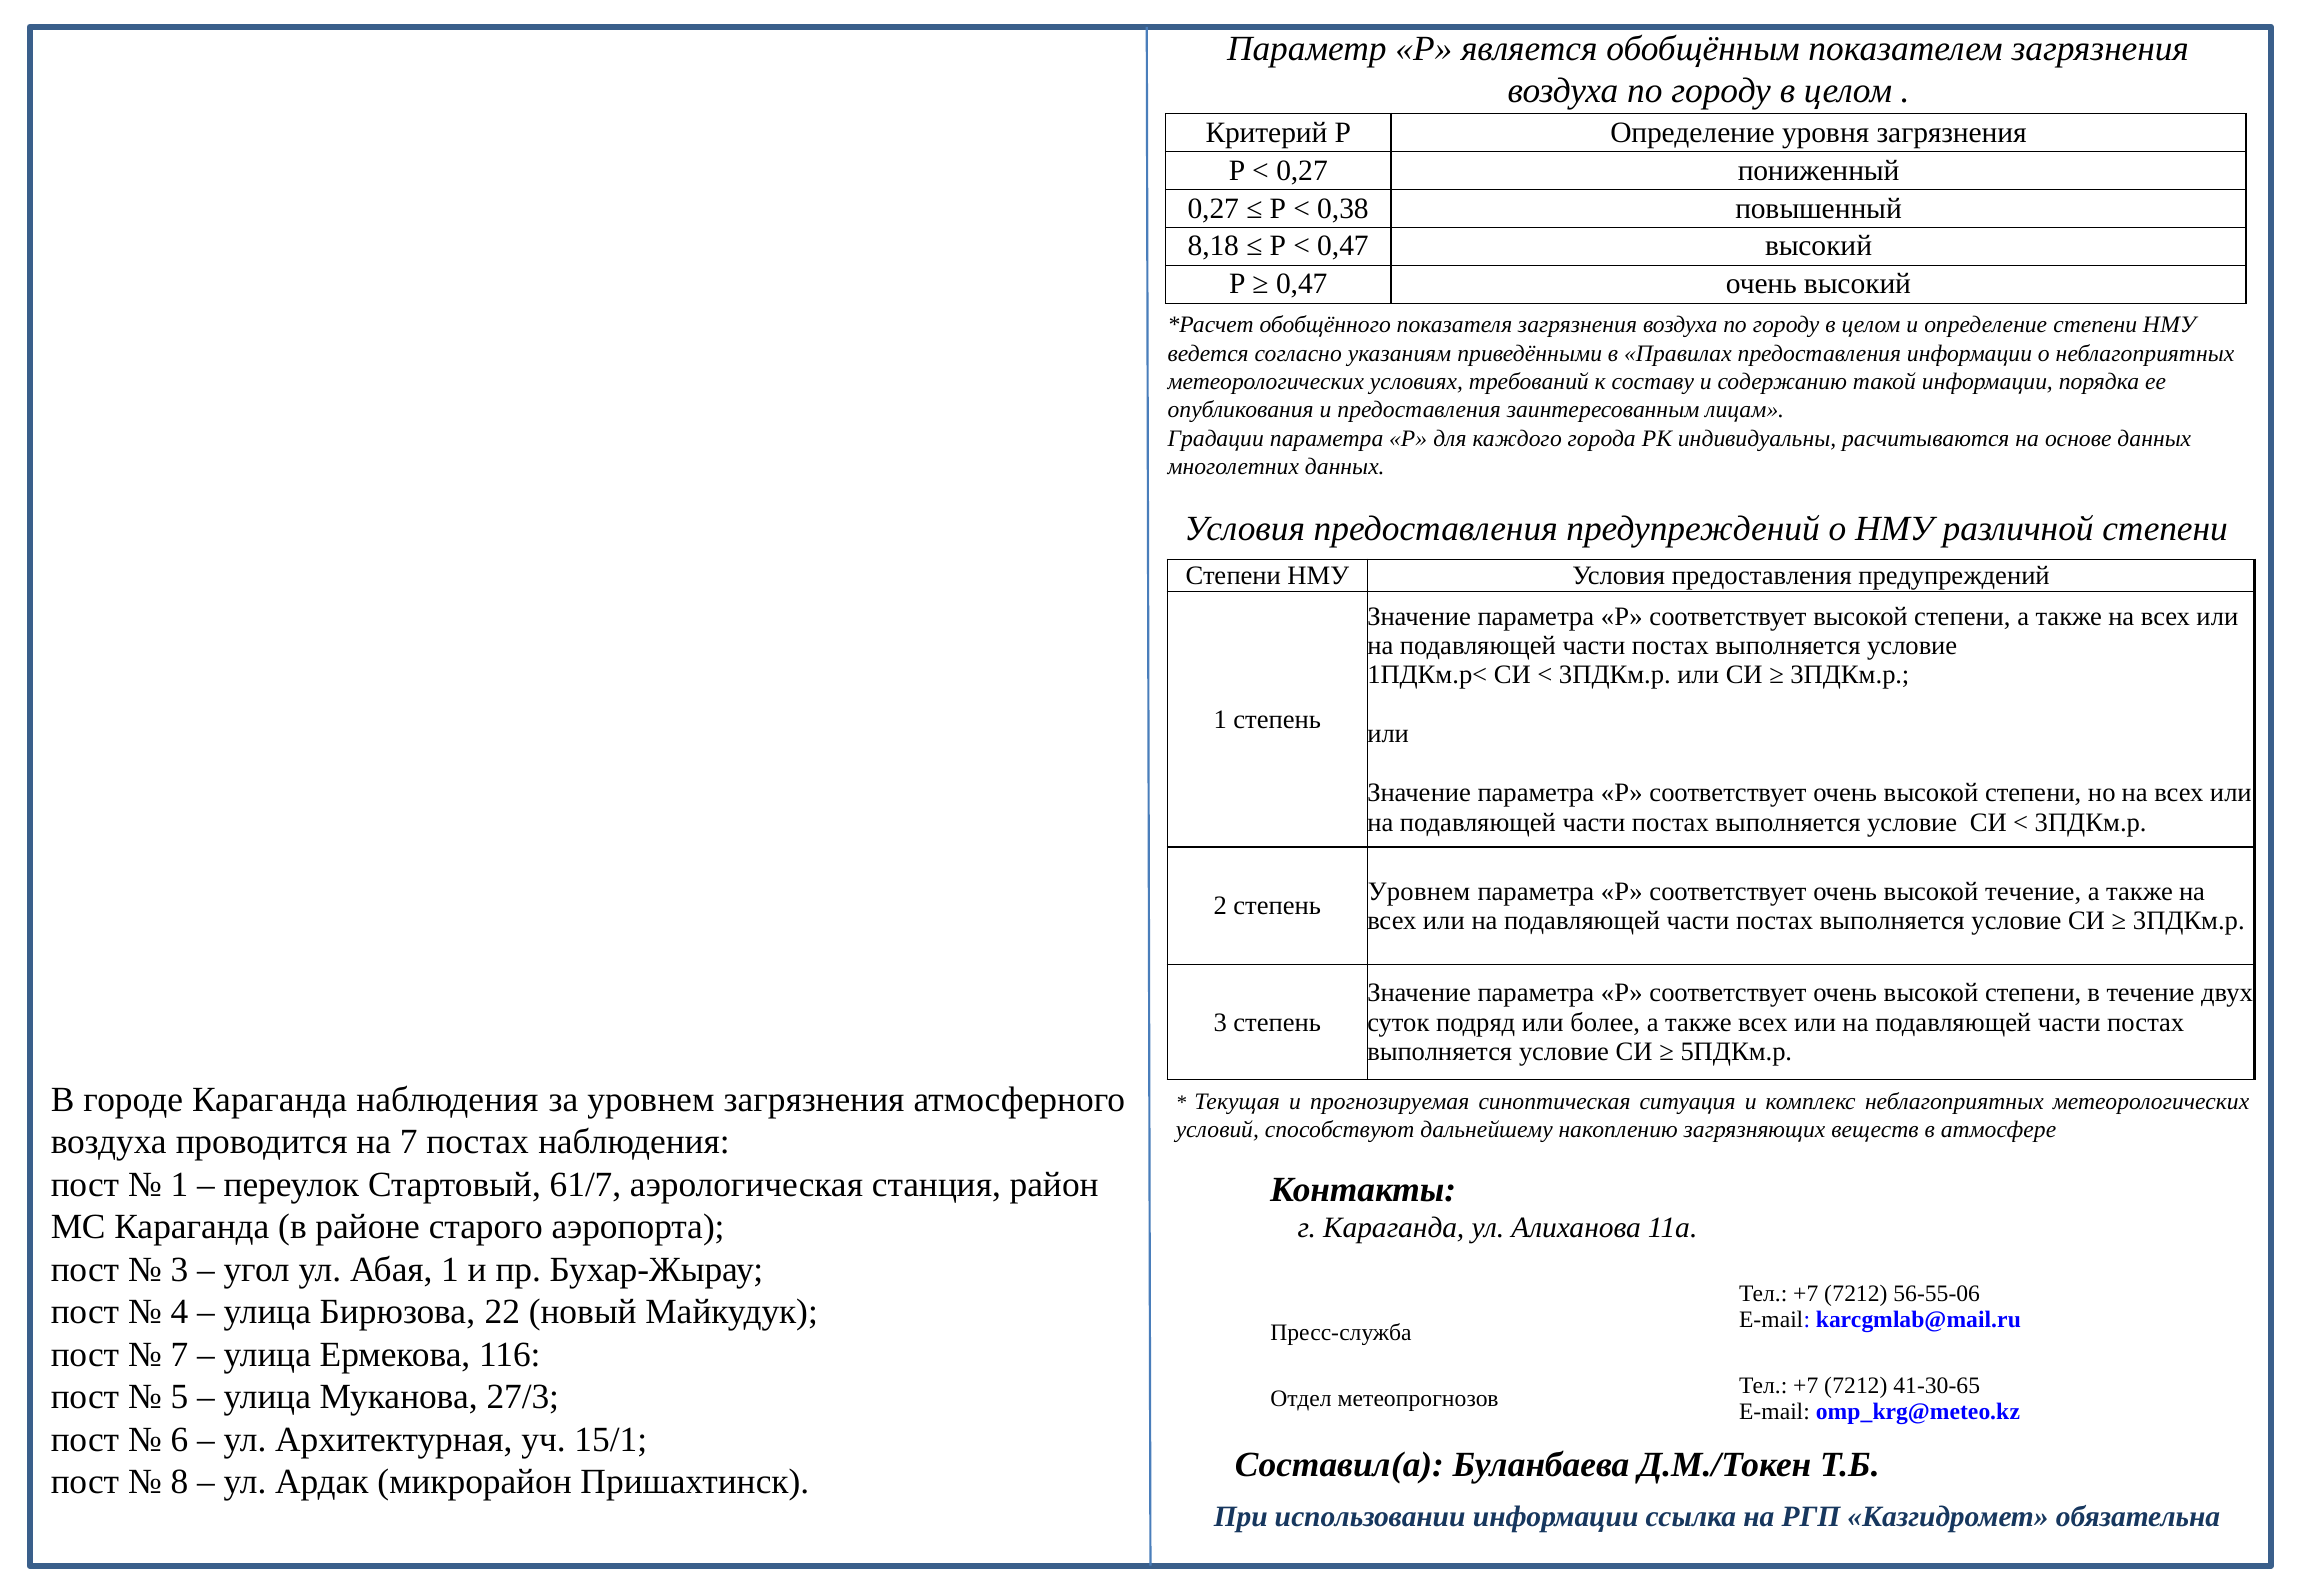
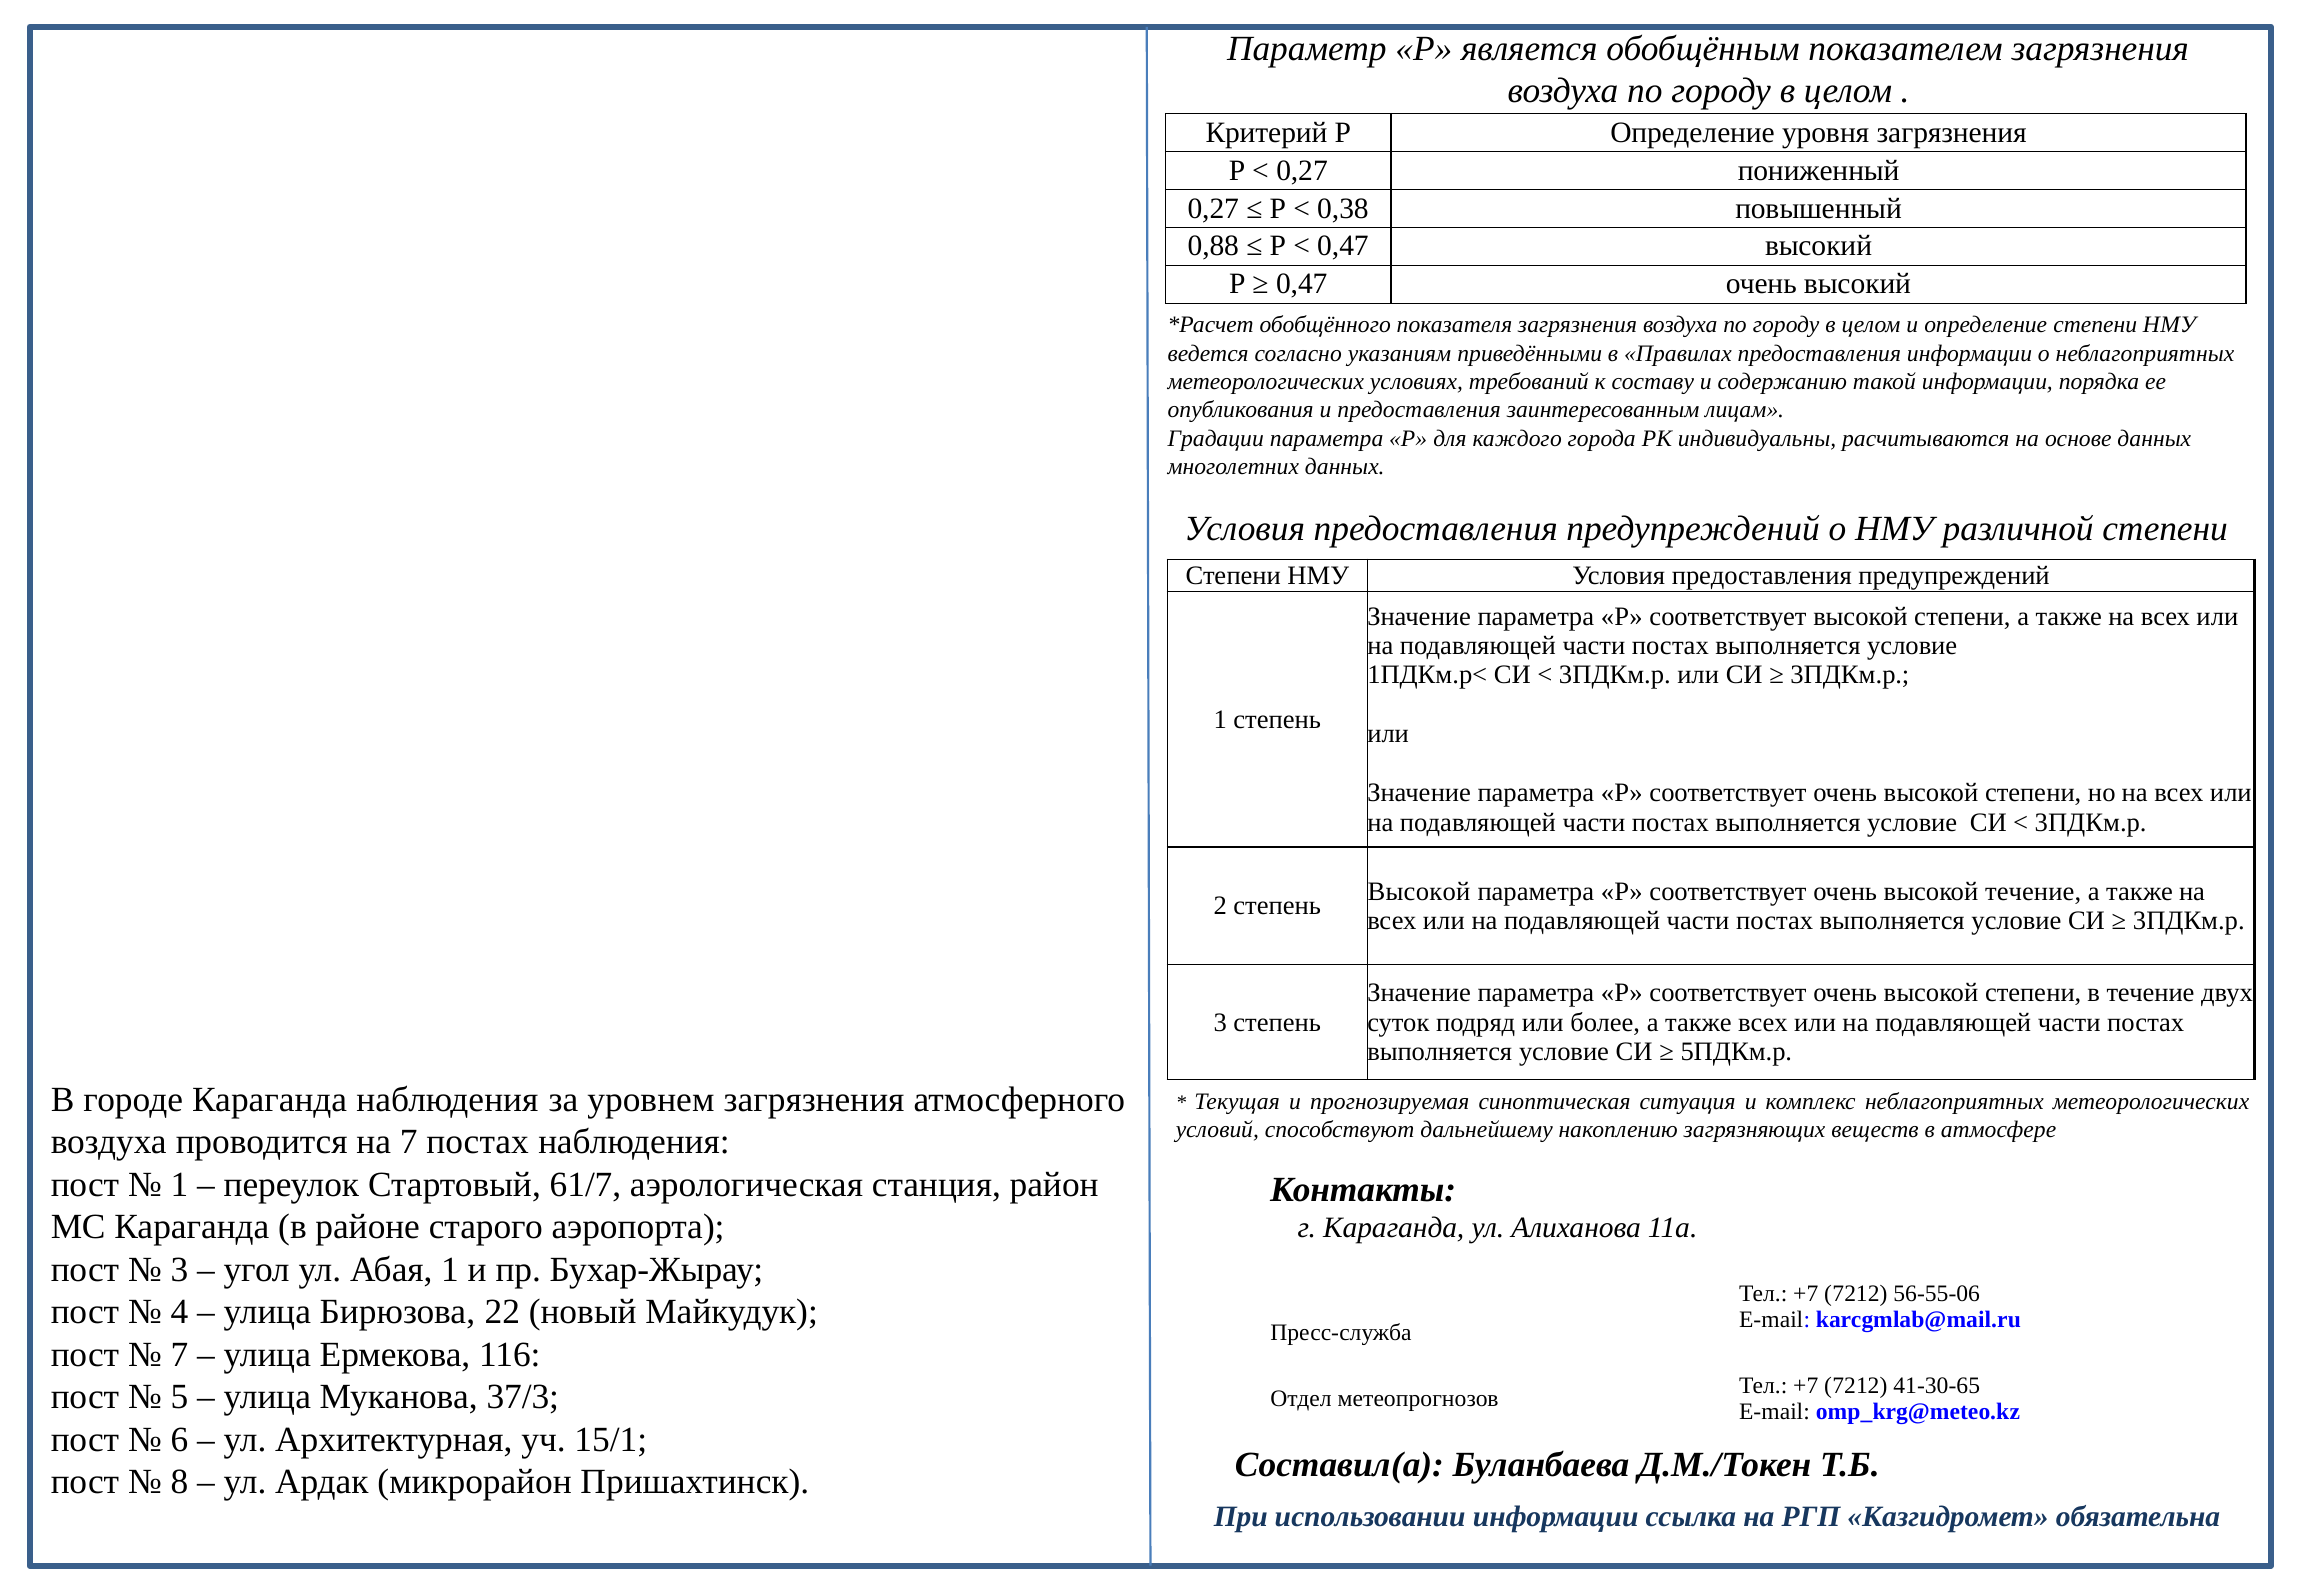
8,18: 8,18 -> 0,88 (1213, 246)
Уровнем: Уровнем -> Высокой (1419, 891)
27/3: 27/3 -> 37/3 (523, 1397)
